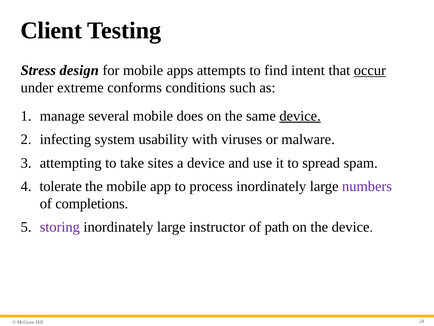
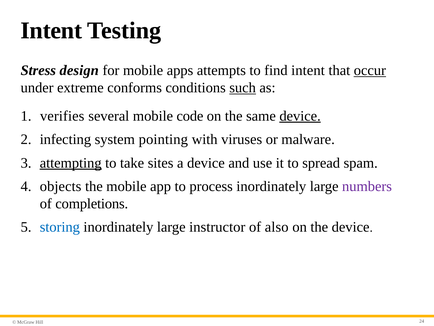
Client: Client -> Intent (51, 30)
such underline: none -> present (243, 88)
manage: manage -> verifies (62, 116)
does: does -> code (190, 116)
usability: usability -> pointing (163, 139)
attempting underline: none -> present (71, 163)
tolerate: tolerate -> objects (61, 186)
storing colour: purple -> blue (60, 227)
path: path -> also (277, 227)
